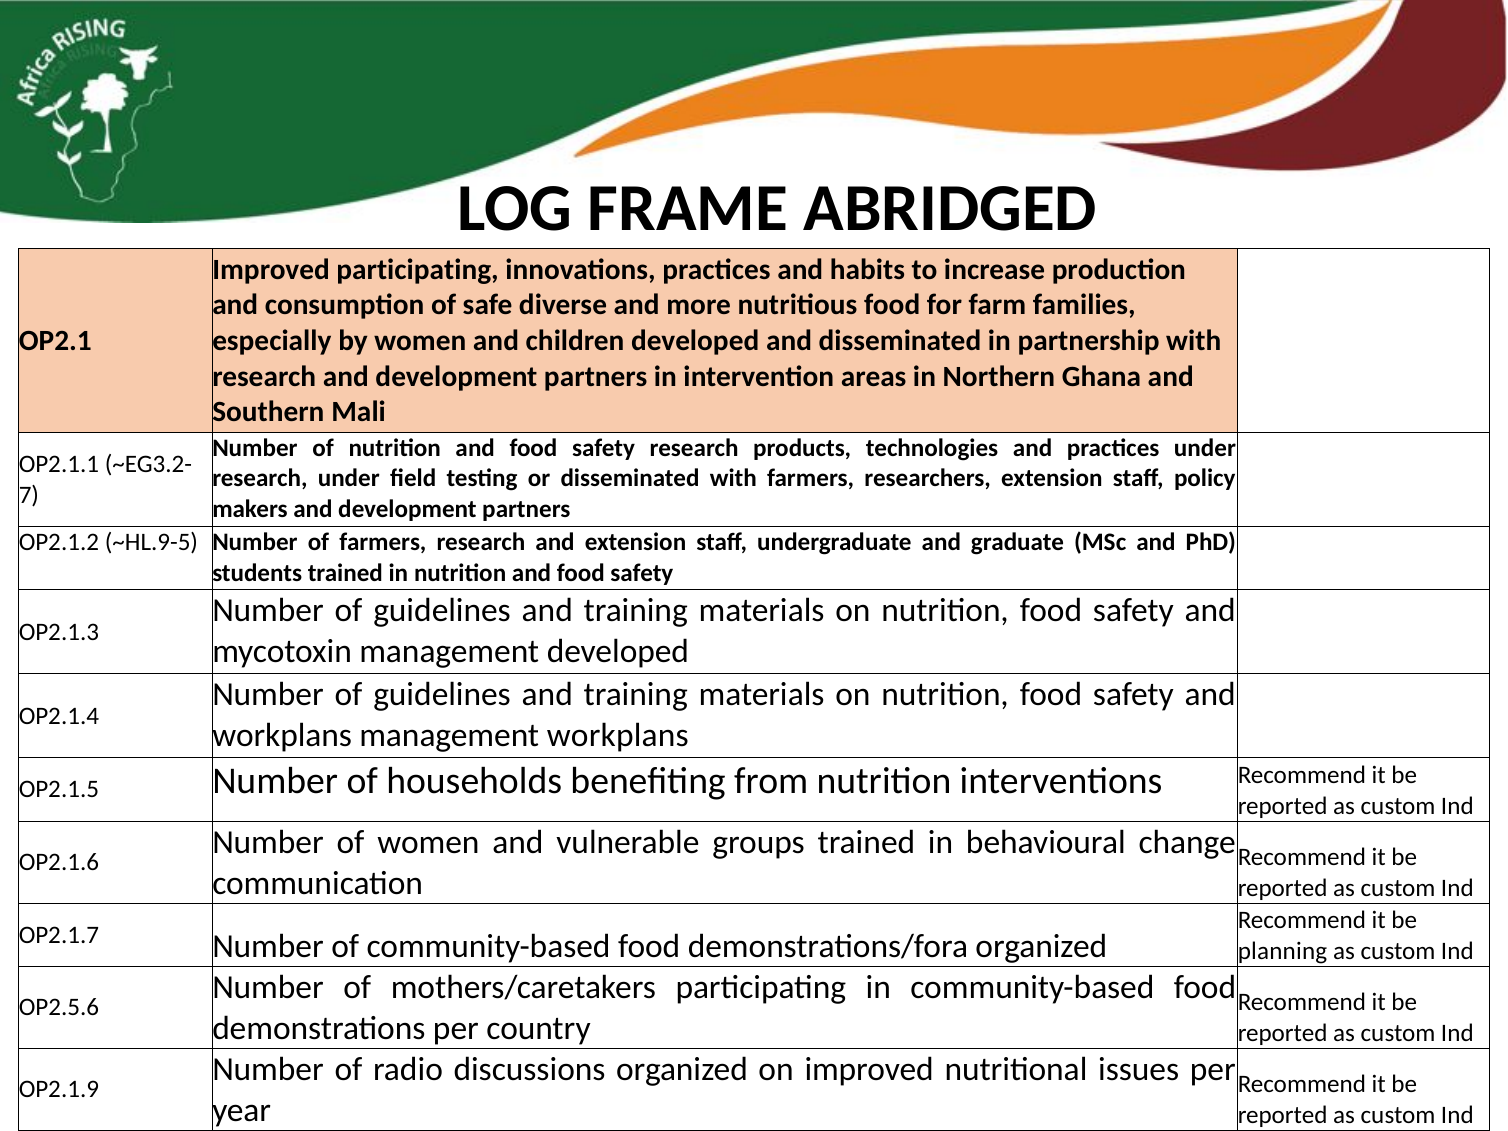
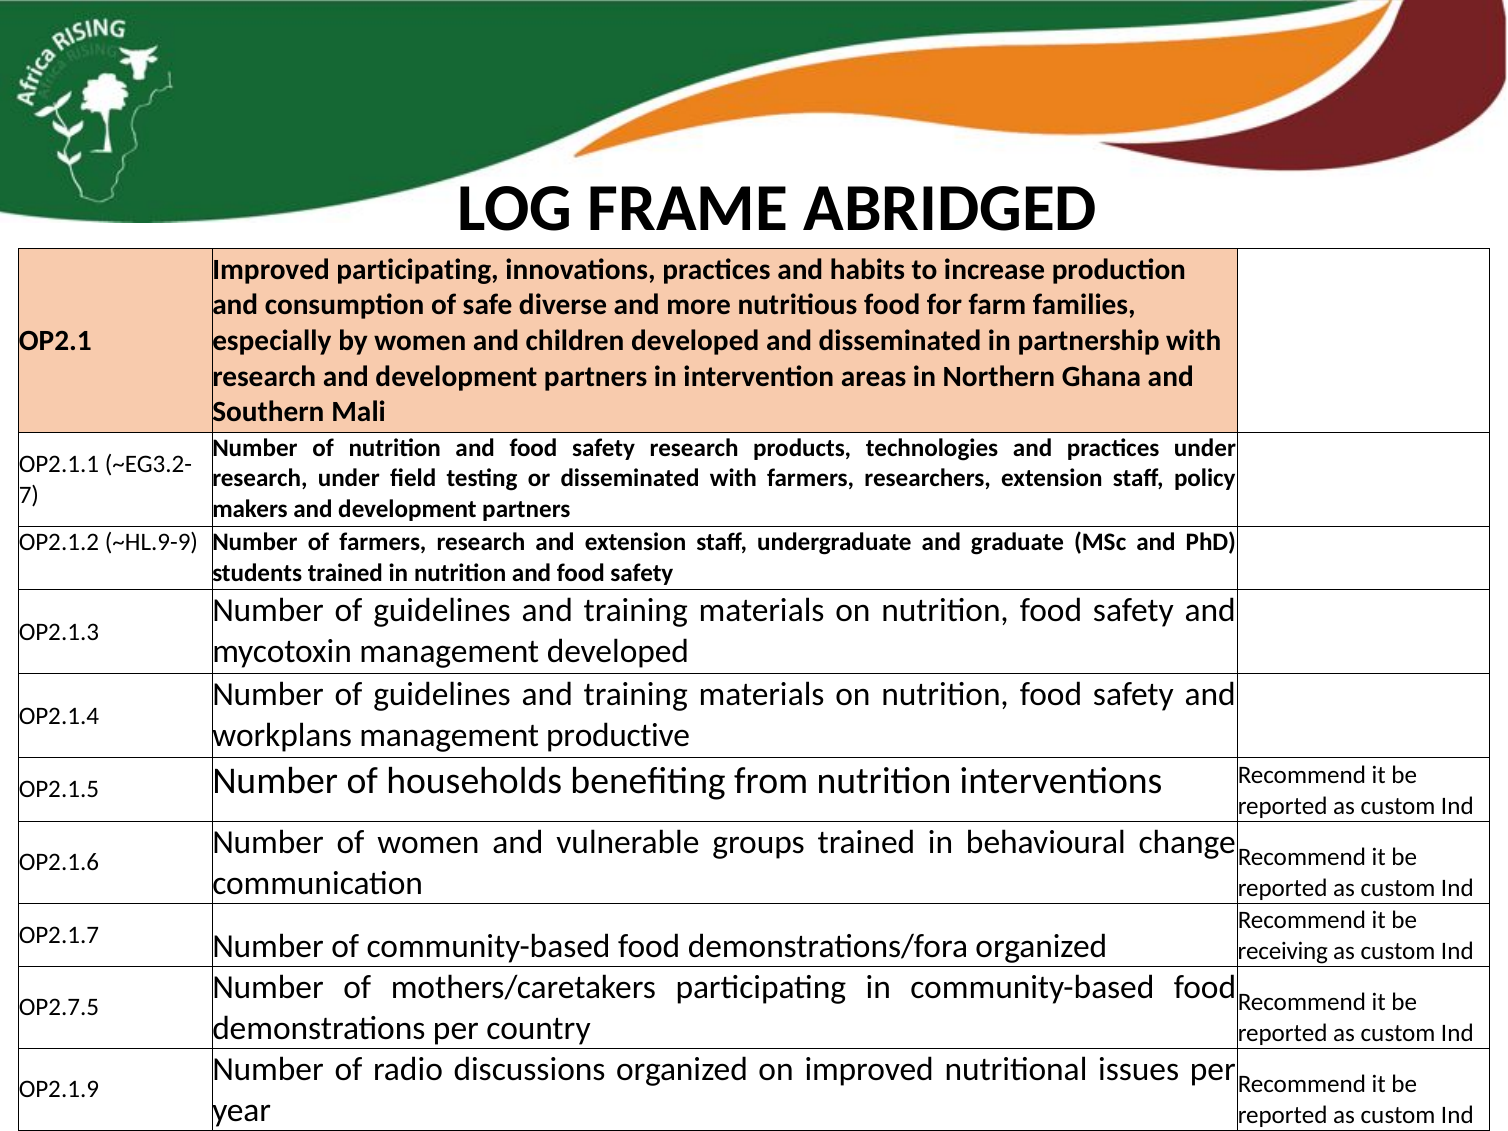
~HL.9-5: ~HL.9-5 -> ~HL.9-9 (151, 542)
management workplans: workplans -> productive (618, 735)
planning: planning -> receiving (1283, 951)
OP2.5.6: OP2.5.6 -> OP2.7.5 (59, 1008)
